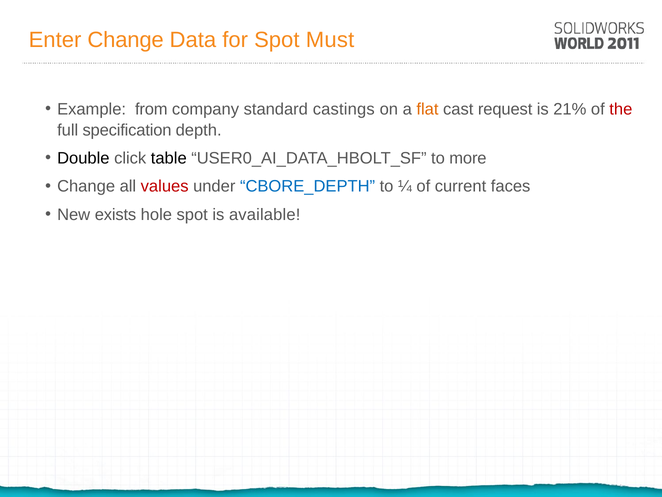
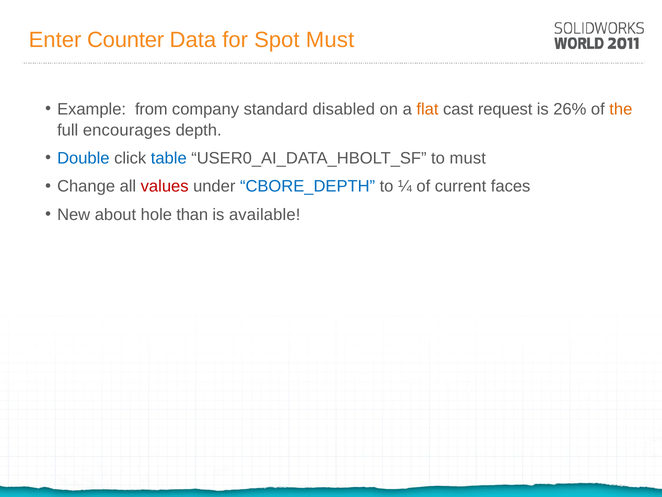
Enter Change: Change -> Counter (126, 40)
castings: castings -> disabled (344, 109)
21%: 21% -> 26% (570, 109)
the colour: red -> orange (621, 109)
specification: specification -> encourages (127, 130)
Double colour: black -> blue (83, 158)
table colour: black -> blue (169, 158)
to more: more -> must (468, 158)
exists: exists -> about (115, 214)
hole spot: spot -> than (192, 214)
